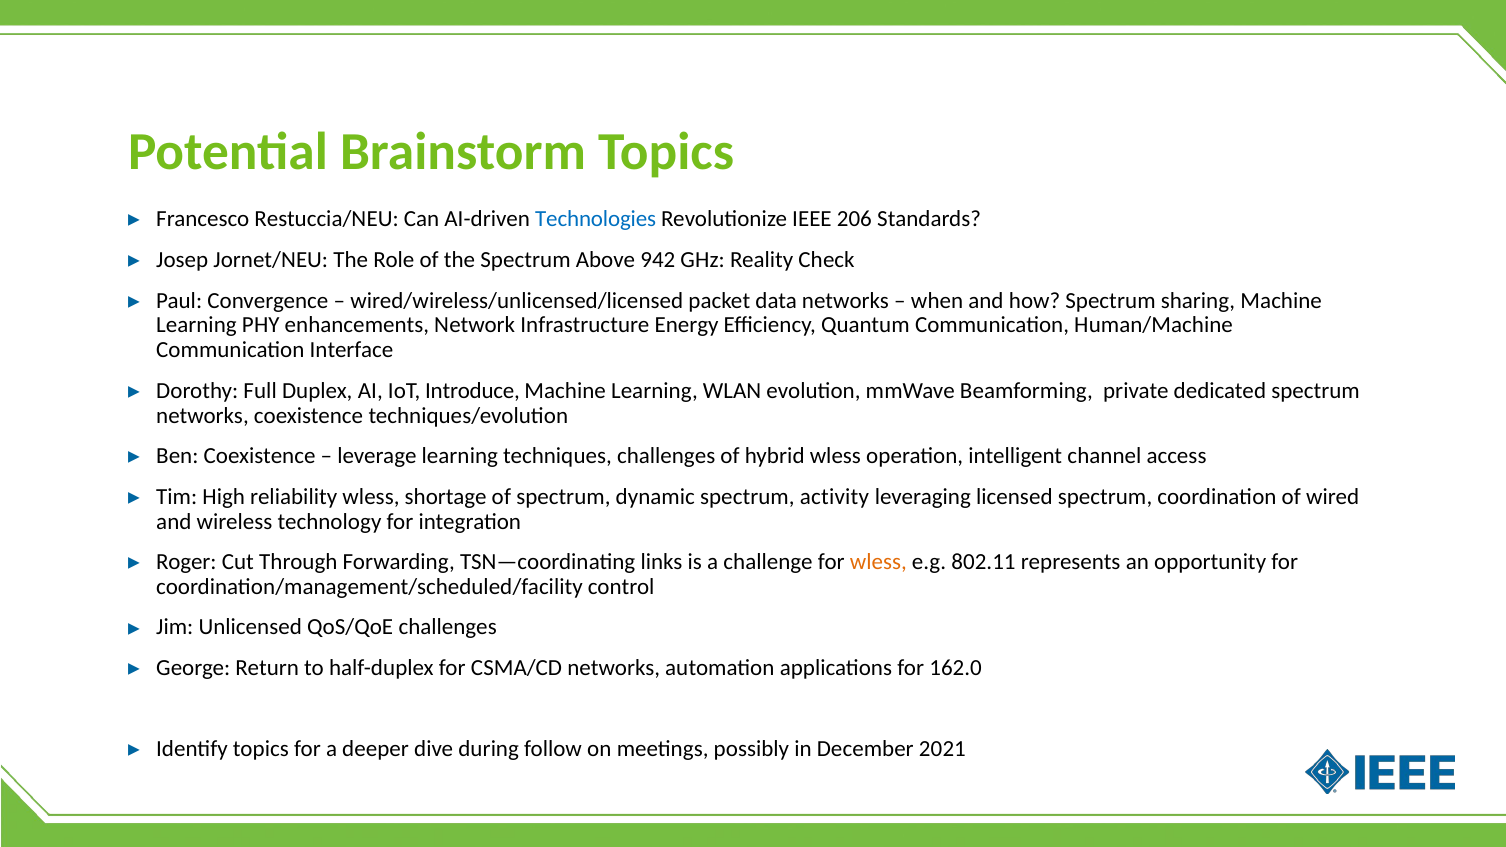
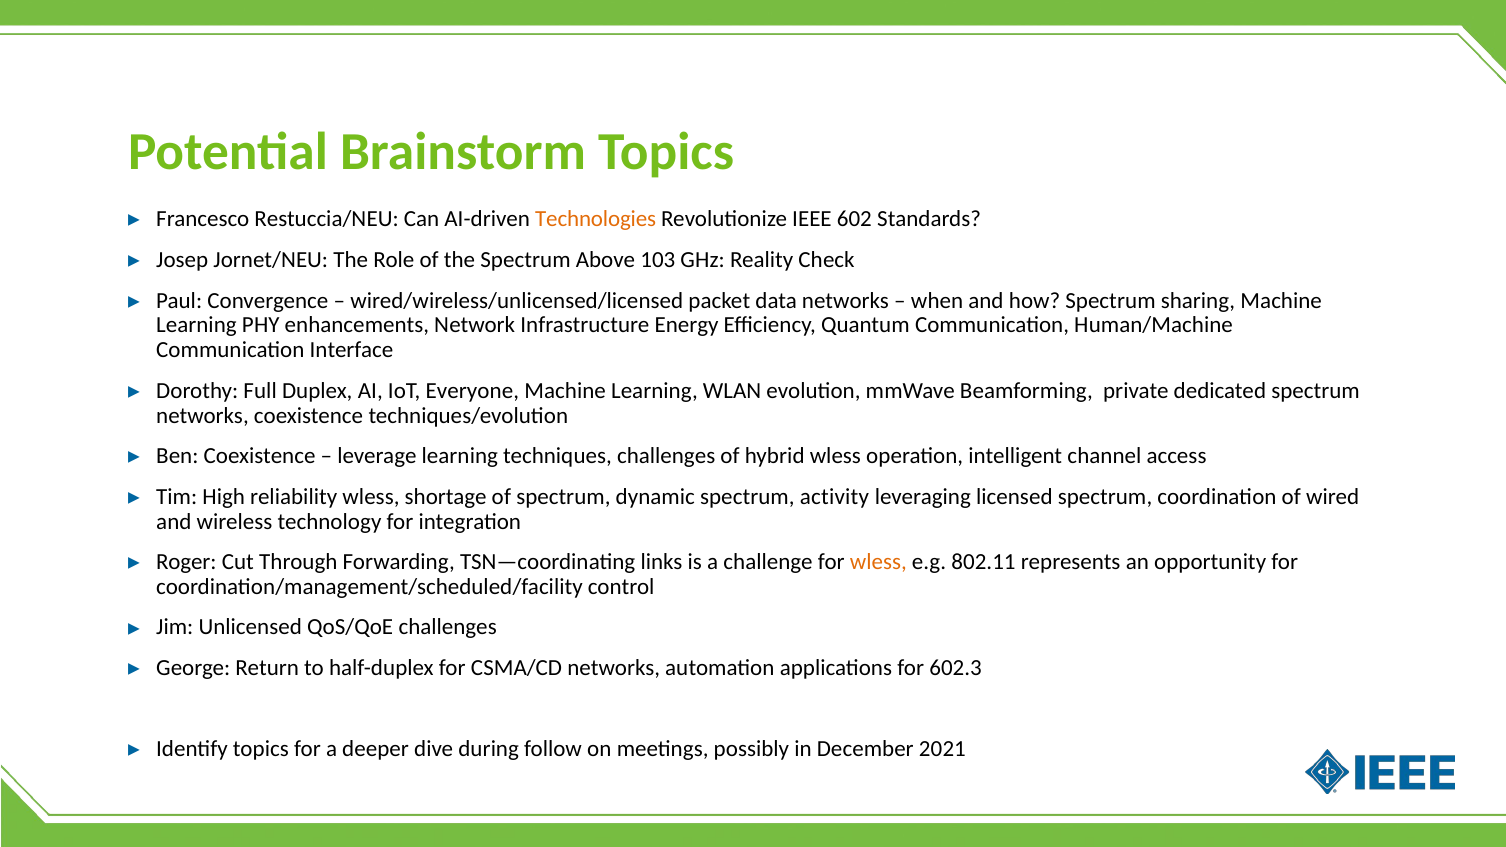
Technologies colour: blue -> orange (596, 219)
206: 206 -> 602 (854, 219)
942: 942 -> 103 (658, 260)
Introduce: Introduce -> Everyone (472, 391)
162.0: 162.0 -> 602.3 (956, 668)
